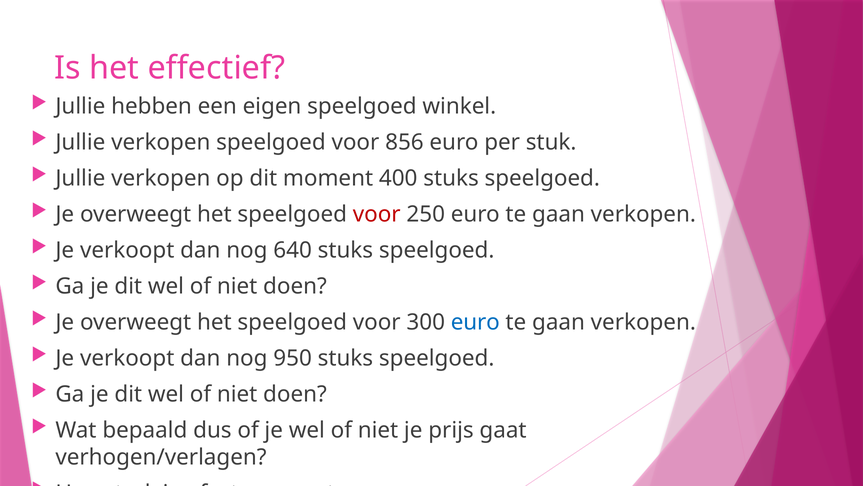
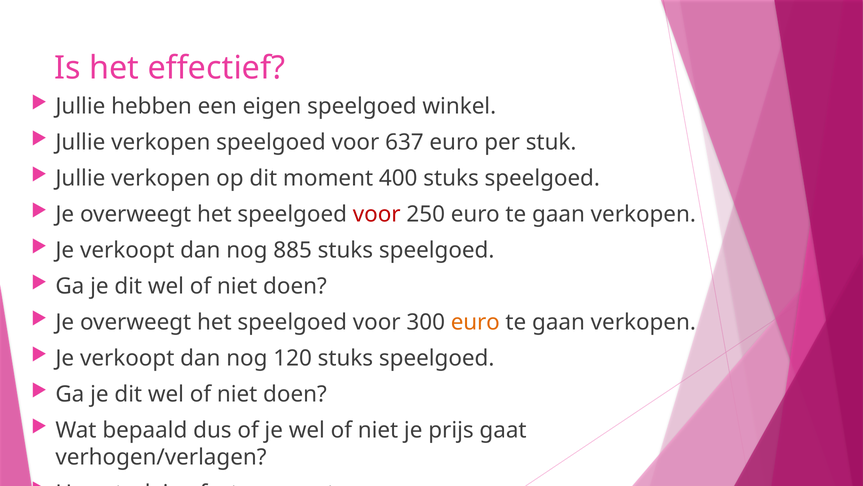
856: 856 -> 637 (404, 142)
640: 640 -> 885 (293, 250)
euro colour: blue -> orange (475, 322)
950: 950 -> 120 (293, 358)
